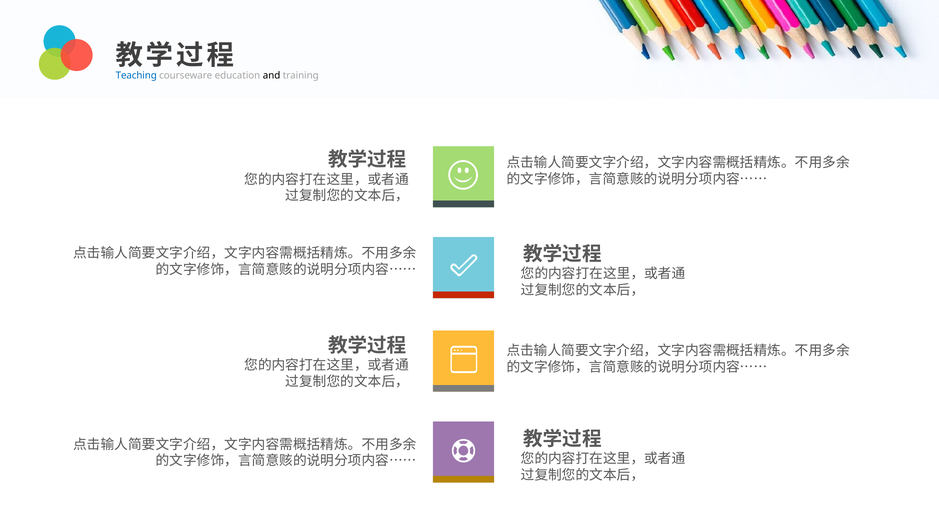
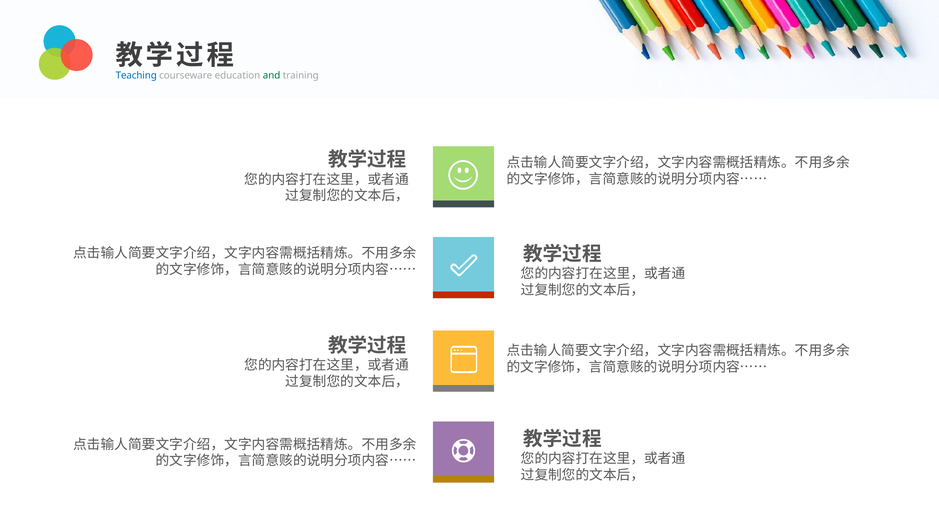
and colour: black -> green (272, 75)
